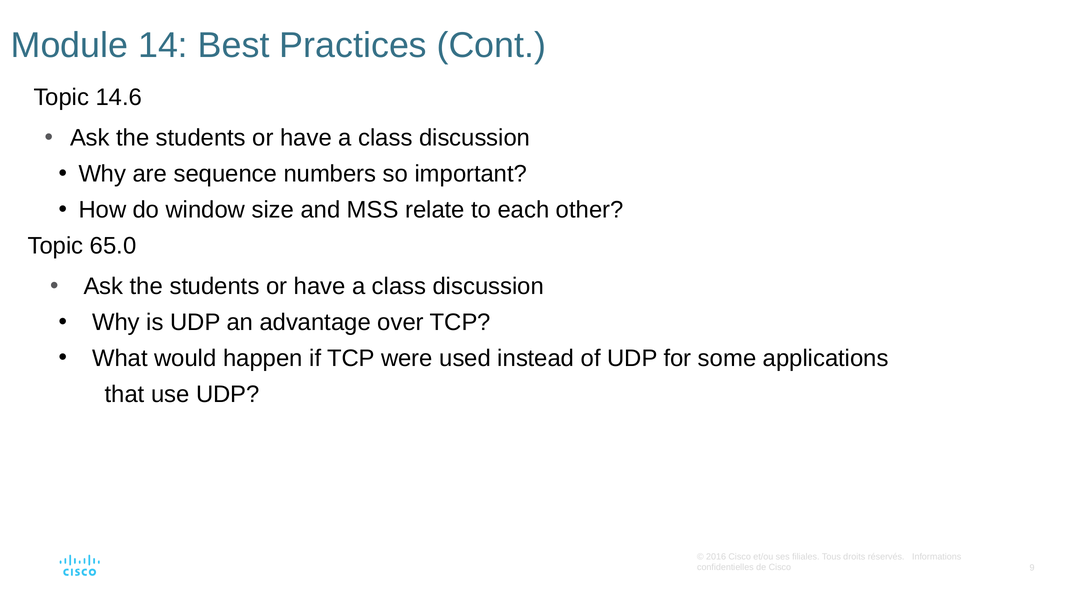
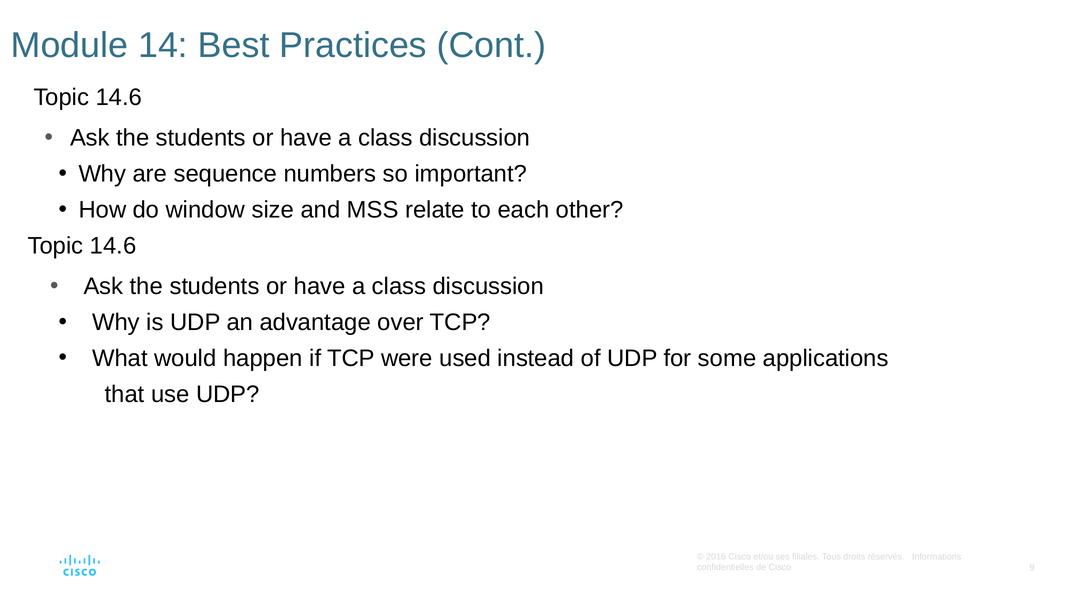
65.0: 65.0 -> 14.6 (113, 246)
